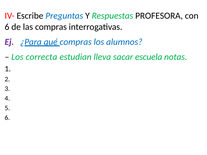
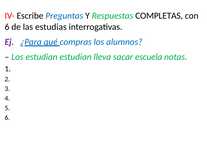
PROFESORA: PROFESORA -> COMPLETAS (159, 16)
las compras: compras -> estudias (51, 27)
Los correcta: correcta -> estudian (42, 57)
